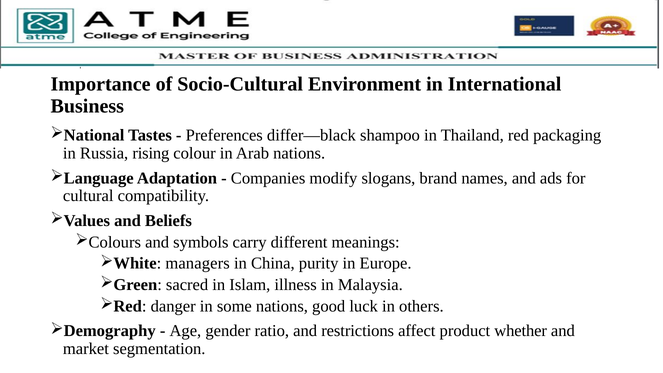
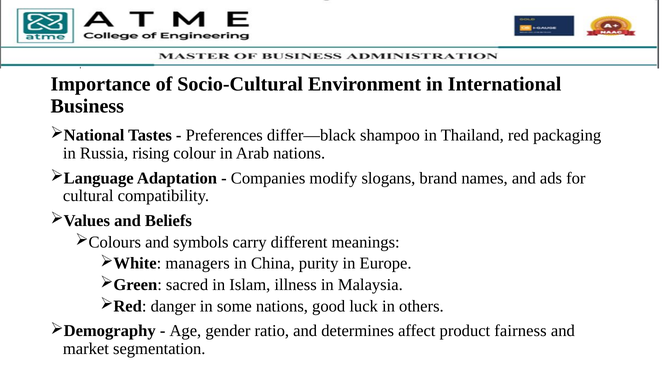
restrictions: restrictions -> determines (358, 331)
whether: whether -> fairness (521, 331)
